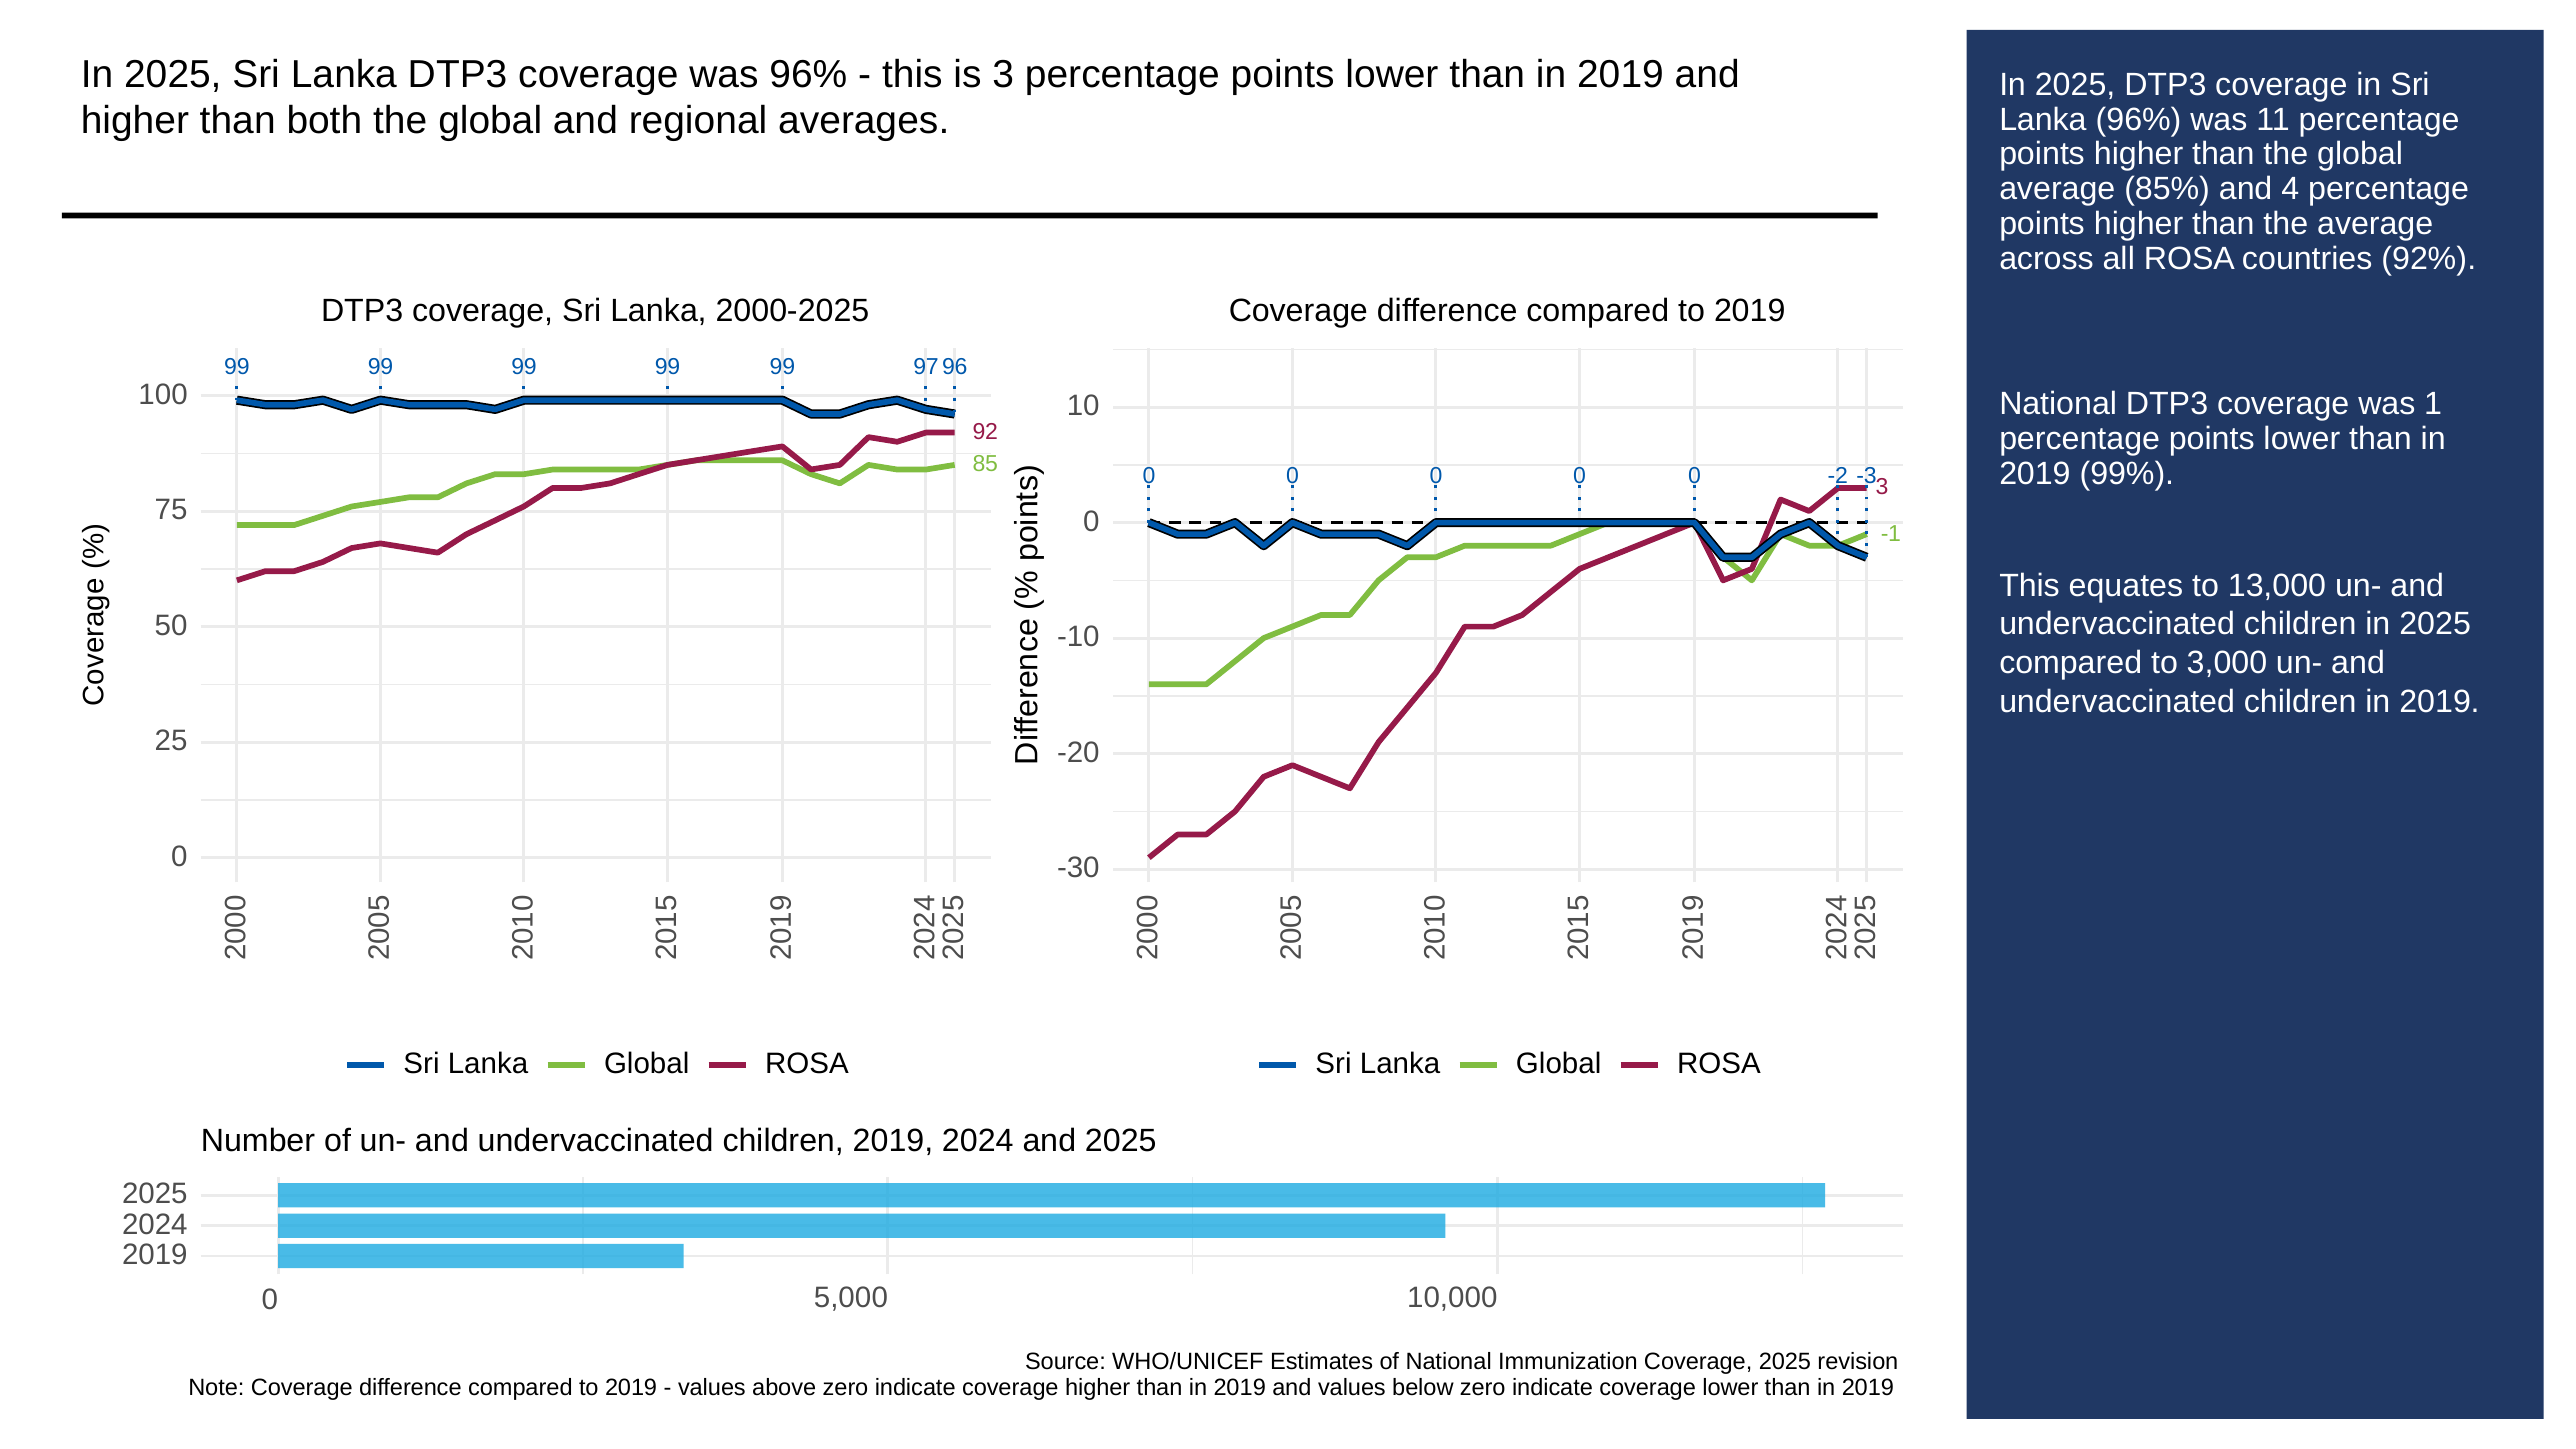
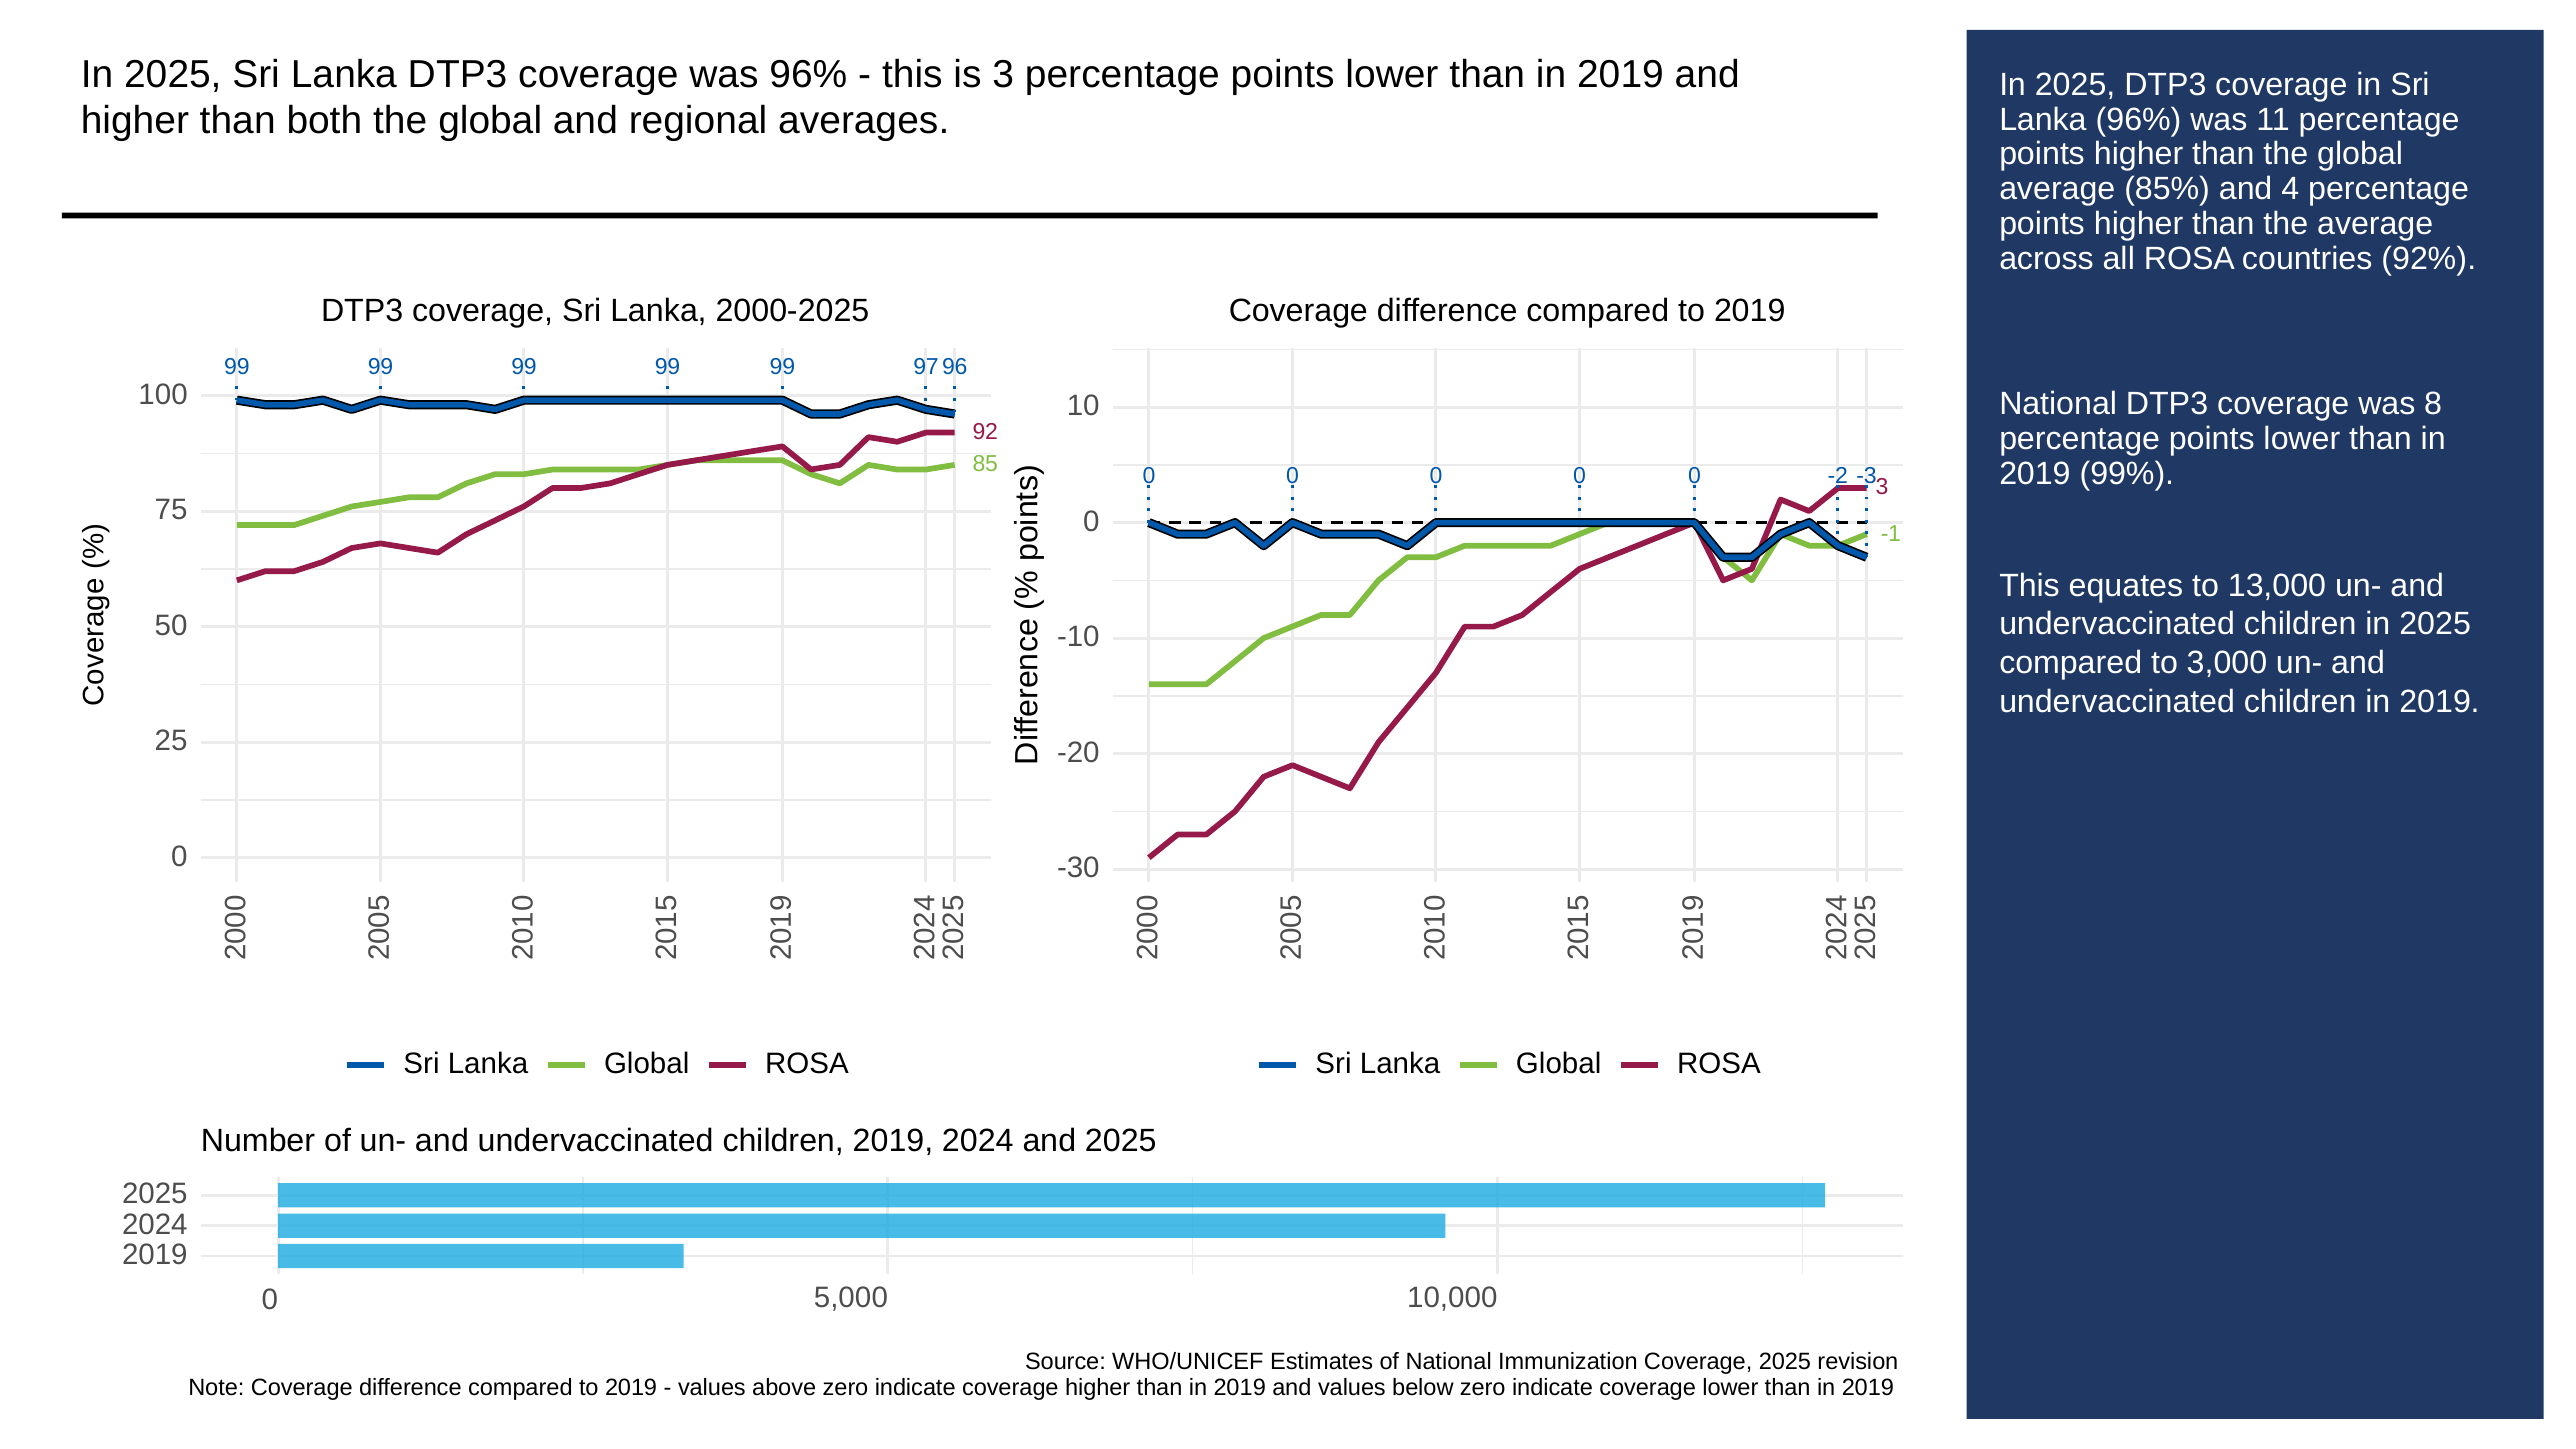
was 1: 1 -> 8 (2433, 404)
